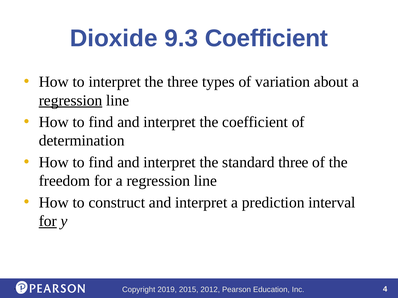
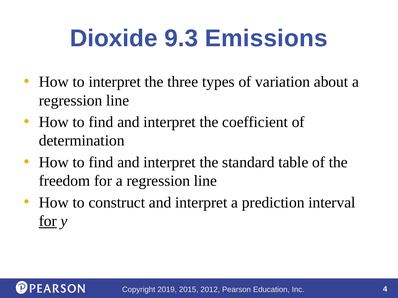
9.3 Coefficient: Coefficient -> Emissions (266, 39)
regression underline: present -> none (71, 101)
standard three: three -> table (293, 163)
